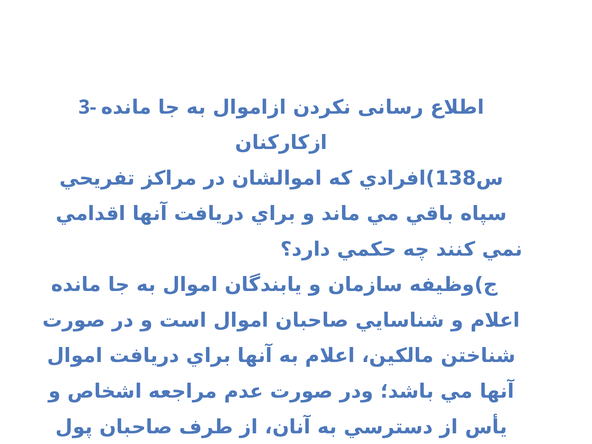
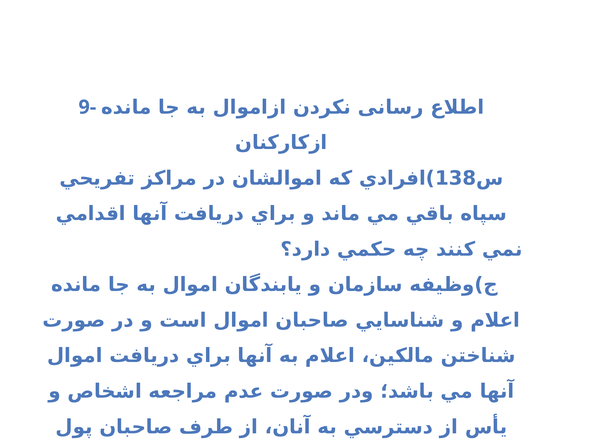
3-: 3- -> 9- (87, 107)
